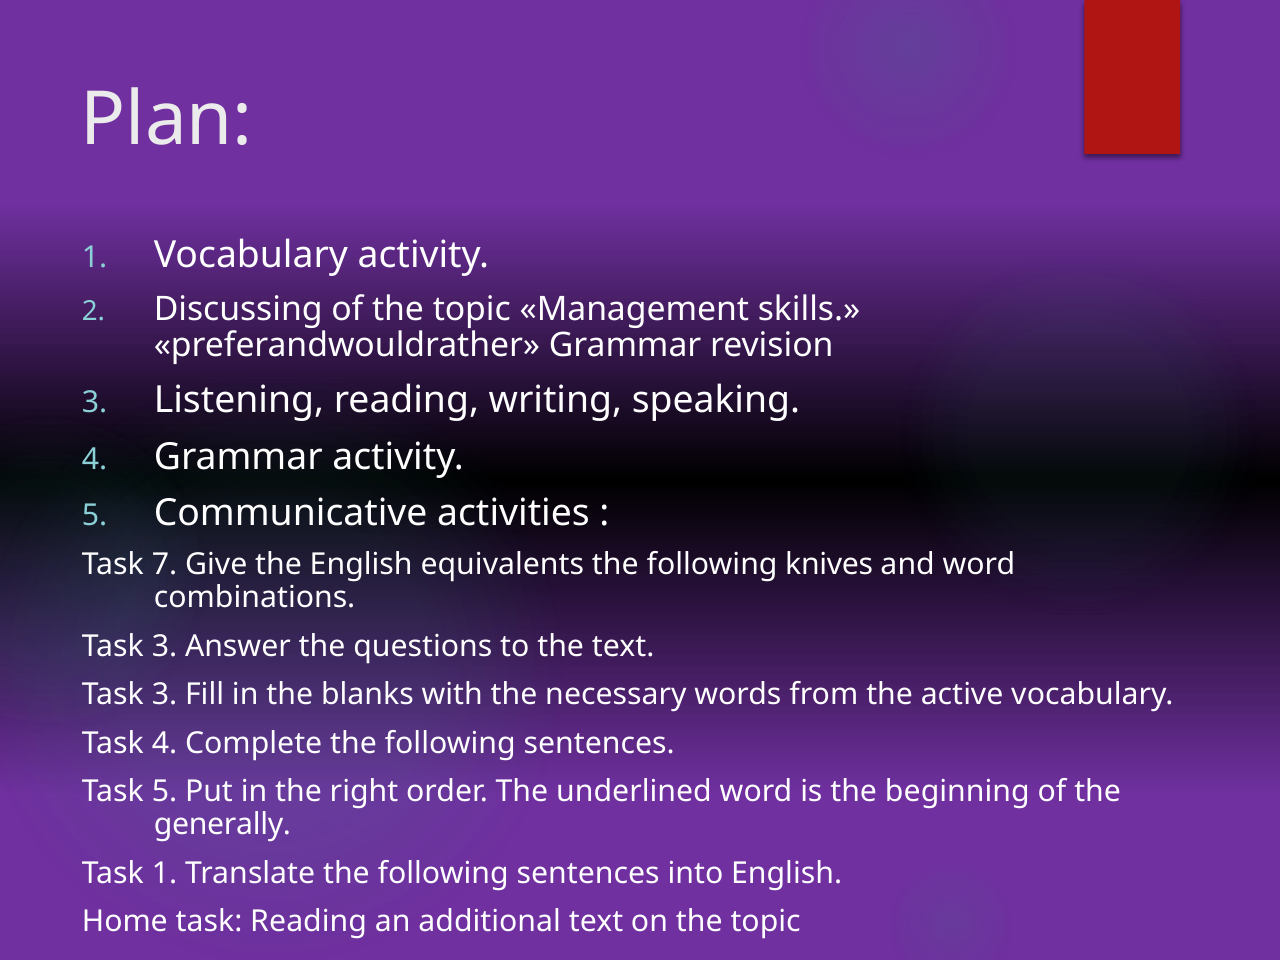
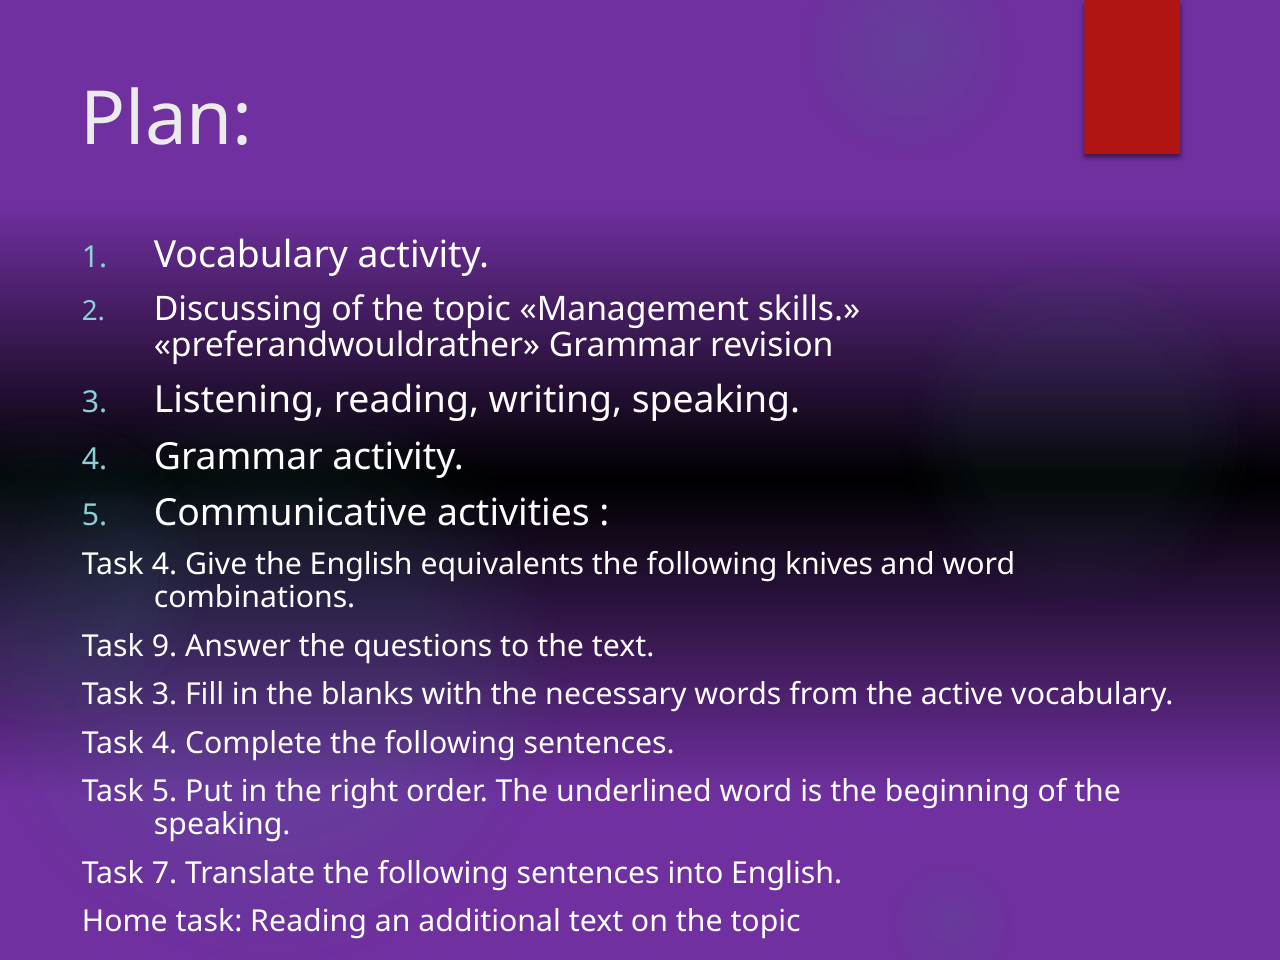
7: 7 -> 4 (165, 565)
3: 3 -> 9 (165, 646)
generally: generally -> speaking (222, 825)
Task 1: 1 -> 7 (165, 873)
